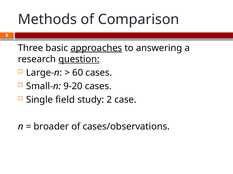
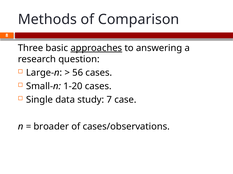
question underline: present -> none (79, 59)
60: 60 -> 56 (78, 73)
9-20: 9-20 -> 1-20 (73, 87)
field: field -> data (65, 100)
2: 2 -> 7 (109, 100)
